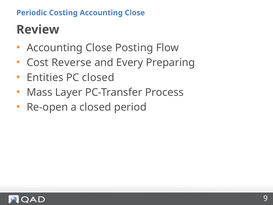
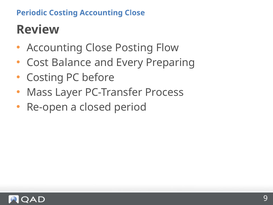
Reverse: Reverse -> Balance (71, 63)
Entities: Entities -> Costing (45, 77)
PC closed: closed -> before (98, 77)
